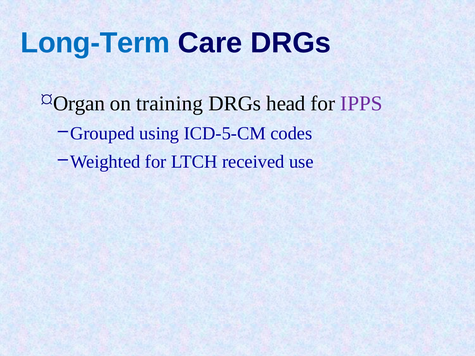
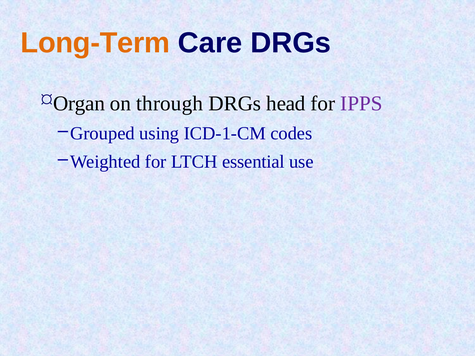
Long-Term colour: blue -> orange (95, 43)
training: training -> through (170, 104)
ICD-5-CM: ICD-5-CM -> ICD-1-CM (225, 133)
received: received -> essential (253, 162)
